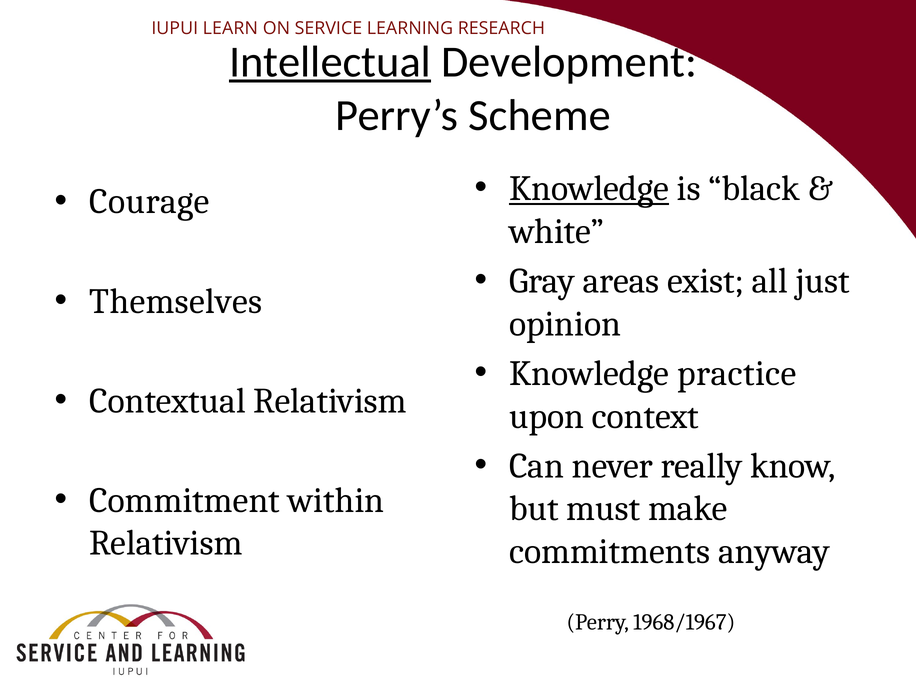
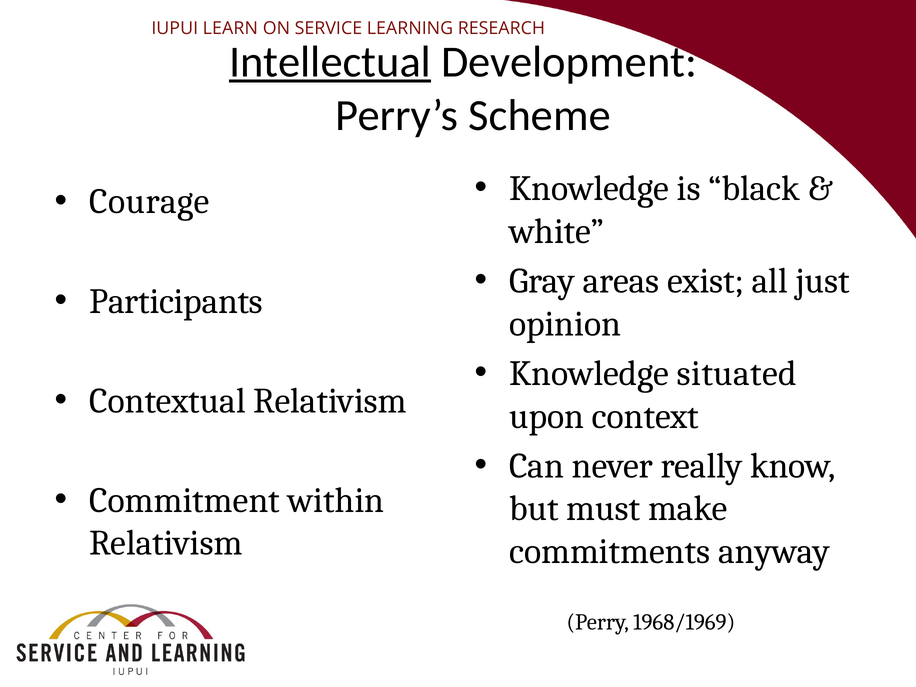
Knowledge underline: present -> none (589, 189)
Themselves: Themselves -> Participants (176, 301)
practice: practice -> situated (737, 374)
1968/1967: 1968/1967 -> 1968/1969 (684, 622)
